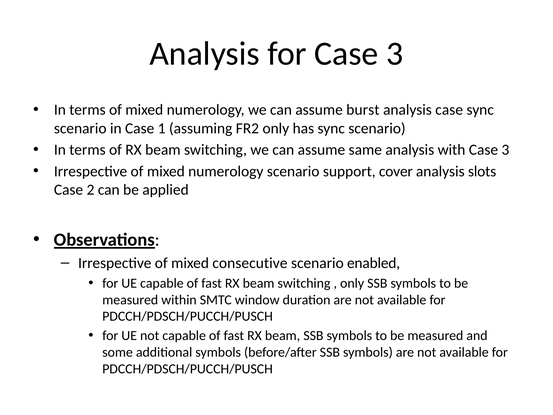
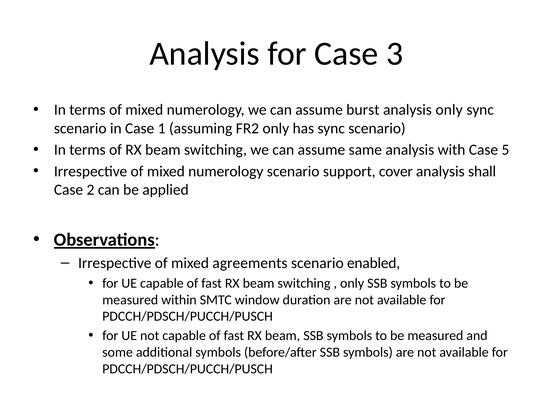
analysis case: case -> only (449, 110)
with Case 3: 3 -> 5 (505, 150)
slots: slots -> shall (482, 171)
consecutive: consecutive -> agreements (250, 263)
